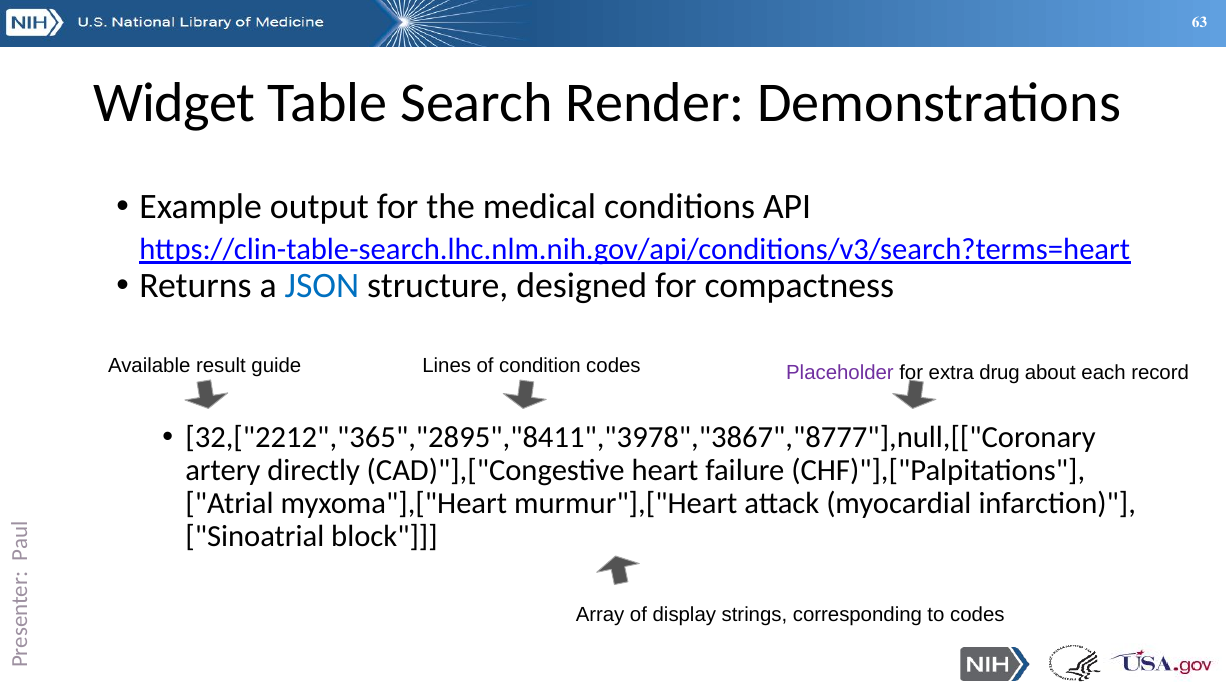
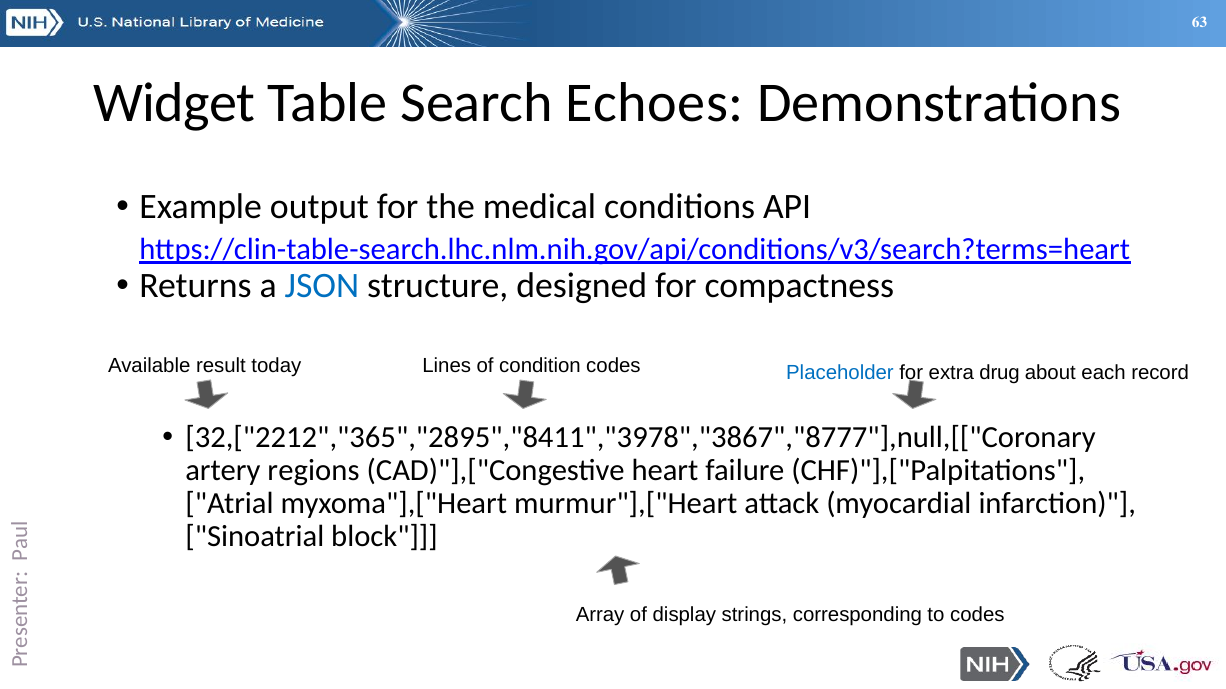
Render: Render -> Echoes (655, 103)
guide: guide -> today (276, 366)
Placeholder colour: purple -> blue (840, 373)
directly: directly -> regions (314, 471)
